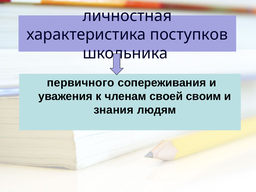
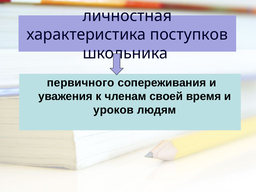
своим: своим -> время (204, 96)
знания: знания -> уроков (114, 110)
